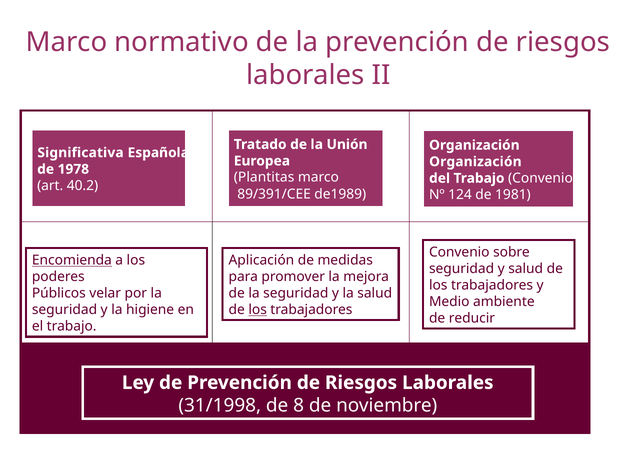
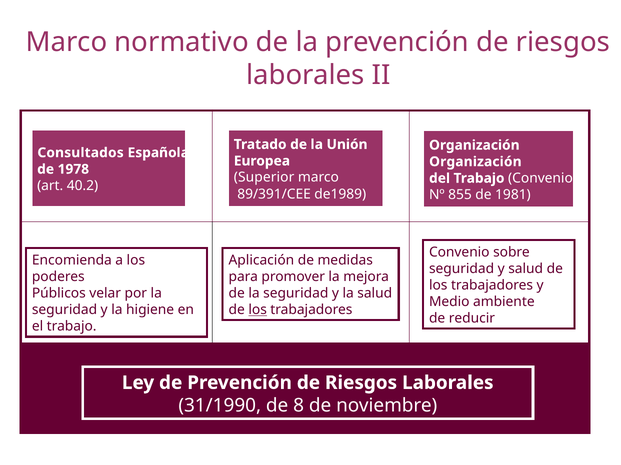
Significativa: Significativa -> Consultados (81, 153)
Plantitas: Plantitas -> Superior (264, 178)
124: 124 -> 855 (460, 195)
Encomienda underline: present -> none (72, 261)
31/1998: 31/1998 -> 31/1990 (220, 406)
